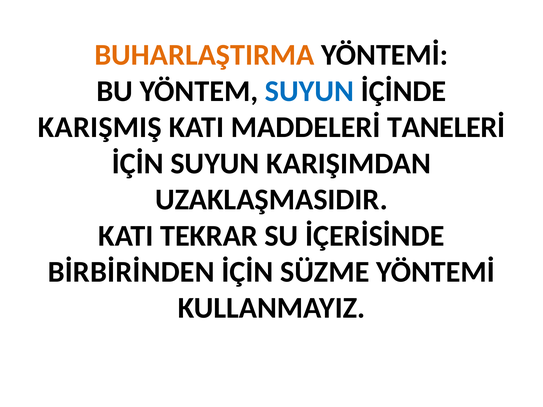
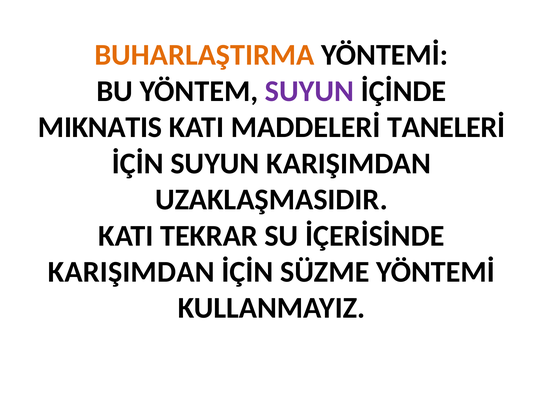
SUYUN colour: blue -> purple (309, 91)
KARIŞMIŞ: KARIŞMIŞ -> MIKNATIS (100, 127)
BİRBİRİNDEN: BİRBİRİNDEN -> KARIŞIMDAN (131, 272)
